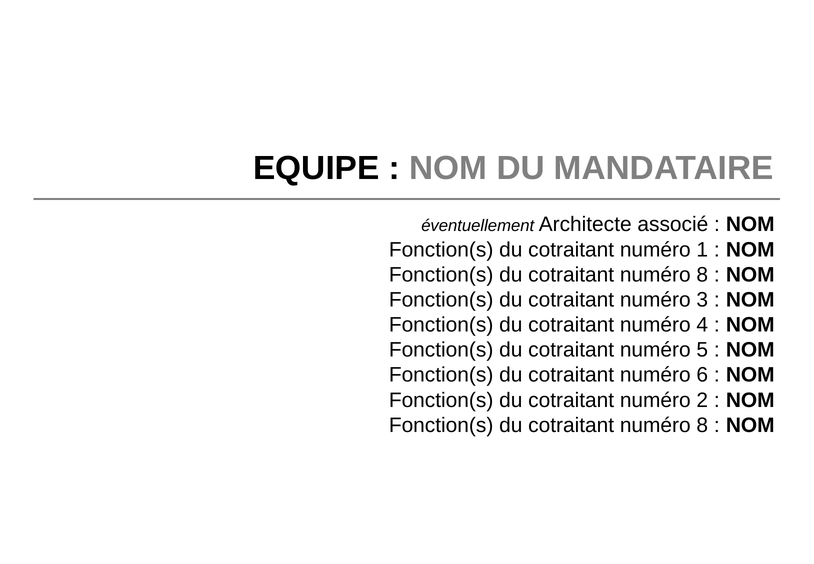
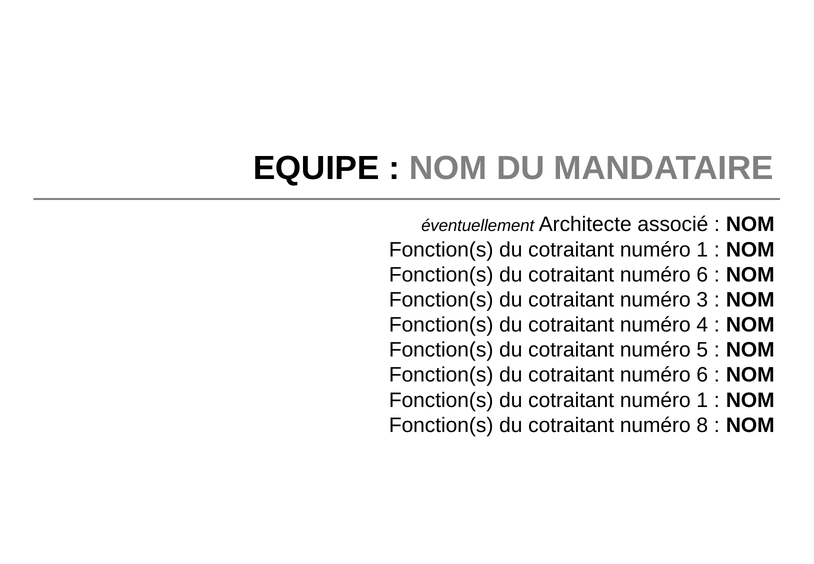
8: 8 -> 6 (702, 275)
2: 2 -> 1 (702, 400)
